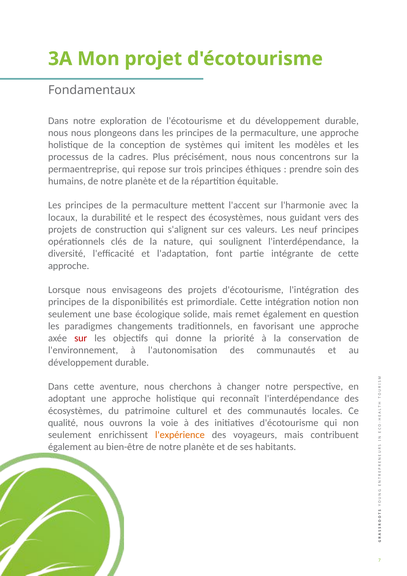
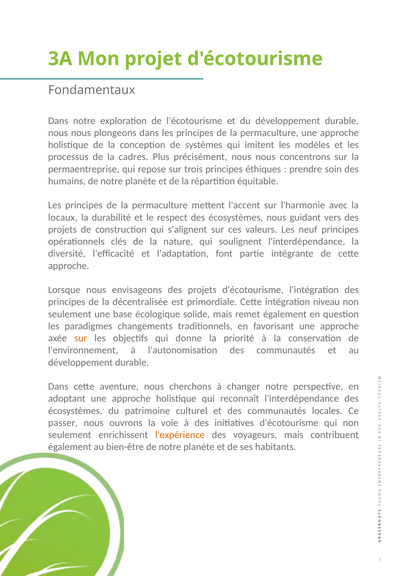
disponibilités: disponibilités -> décentralisée (140, 302)
notion: notion -> niveau (326, 302)
sur colour: red -> orange (81, 338)
qualité: qualité -> passer (63, 423)
